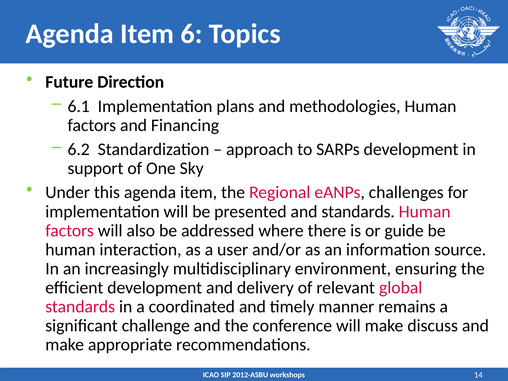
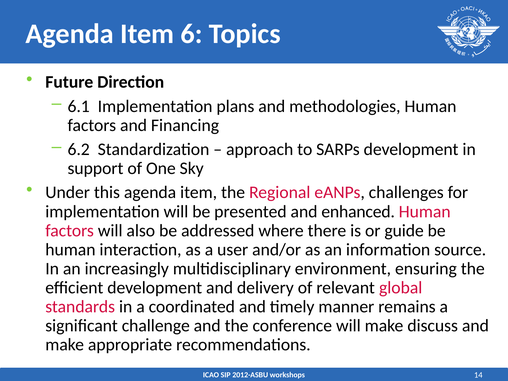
and standards: standards -> enhanced (358, 212)
